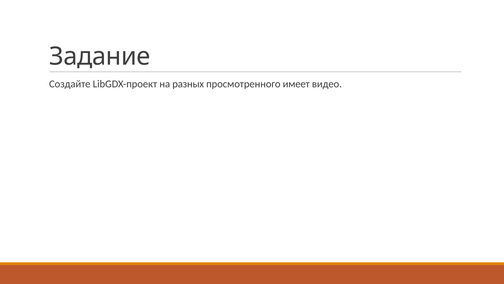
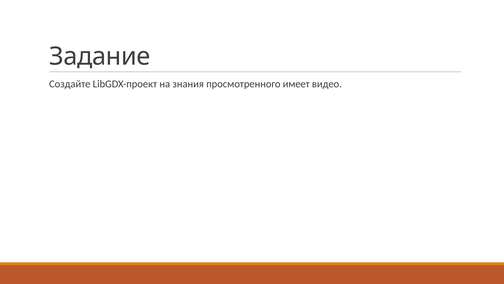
разных: разных -> знания (188, 84)
